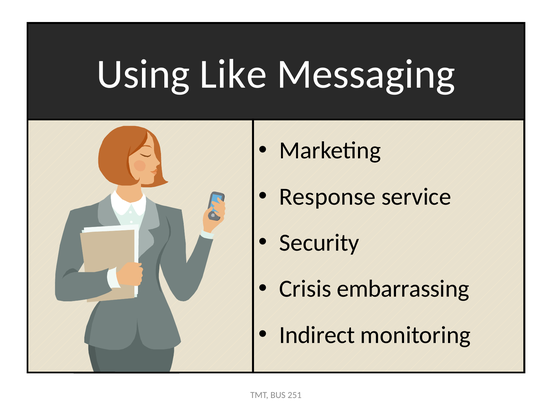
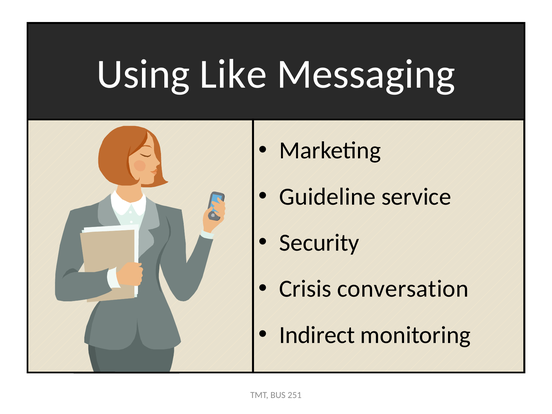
Response: Response -> Guideline (327, 197)
embarrassing: embarrassing -> conversation (403, 289)
